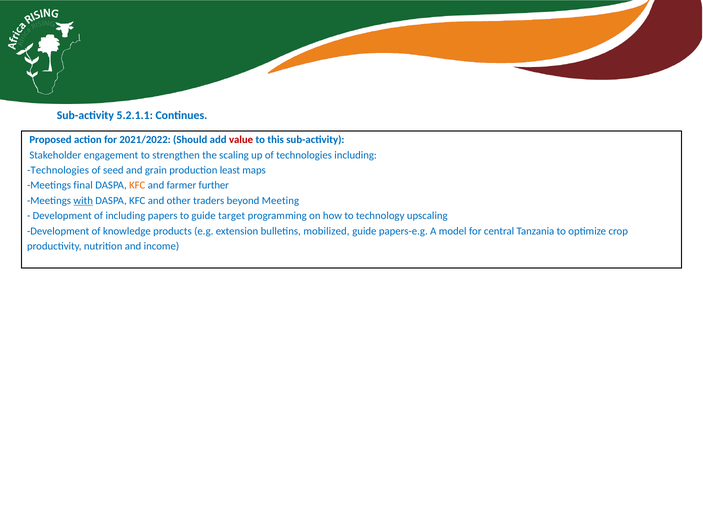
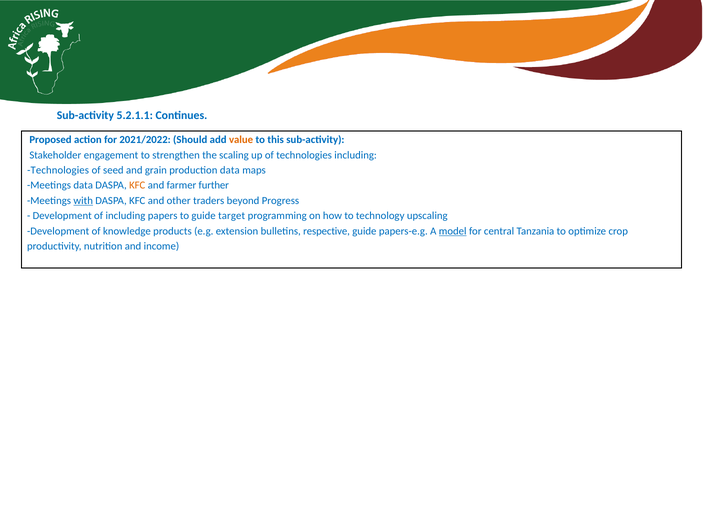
value colour: red -> orange (241, 140)
production least: least -> data (230, 170)
Meetings final: final -> data (83, 186)
Meeting: Meeting -> Progress (281, 201)
mobilized: mobilized -> respective (327, 231)
model underline: none -> present (453, 231)
